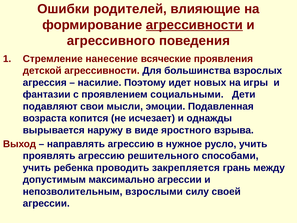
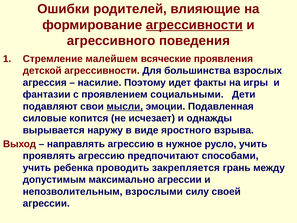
нанесение: нанесение -> малейшем (112, 59)
новых: новых -> факты (210, 82)
мысли underline: none -> present (125, 106)
возраста: возраста -> силовые (45, 118)
решительного: решительного -> предпочитают (163, 156)
